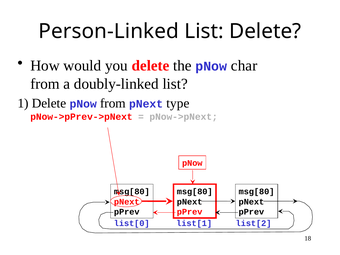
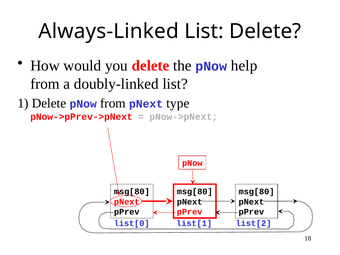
Person-Linked: Person-Linked -> Always-Linked (109, 31)
pNow char: char -> help (244, 66)
